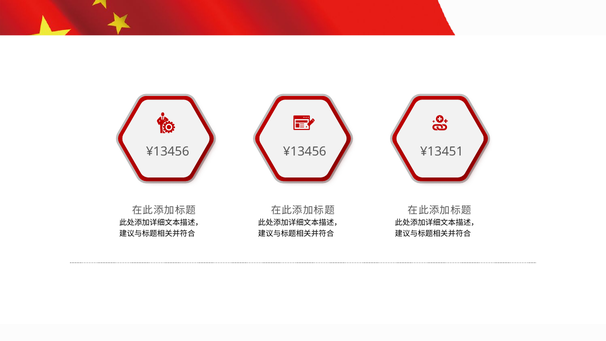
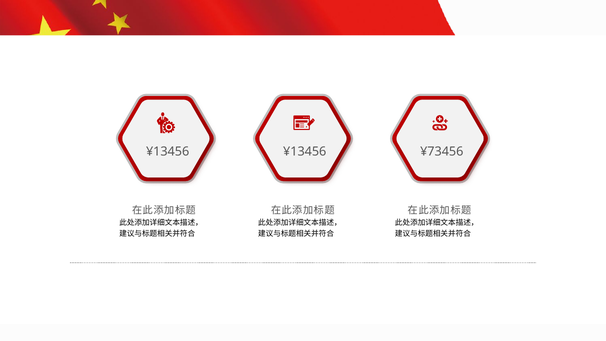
¥13451: ¥13451 -> ¥73456 (442, 151)
